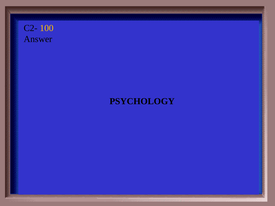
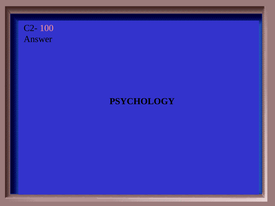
100 colour: yellow -> pink (47, 28)
